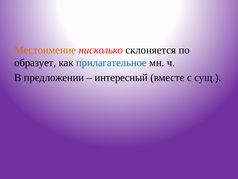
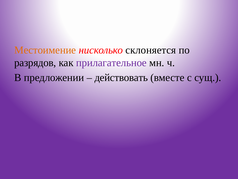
образует: образует -> разрядов (35, 63)
прилагательное colour: blue -> purple (111, 63)
интересный: интересный -> действовать (121, 77)
